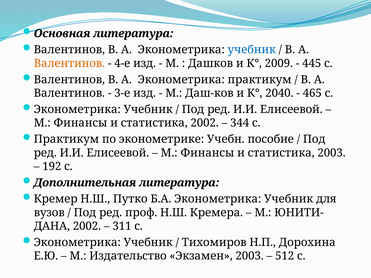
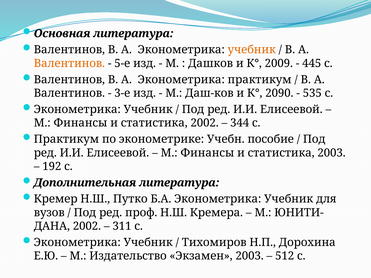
учебник colour: blue -> orange (252, 50)
4-е: 4-е -> 5-е (122, 63)
2040: 2040 -> 2090 (279, 93)
465: 465 -> 535 (312, 93)
